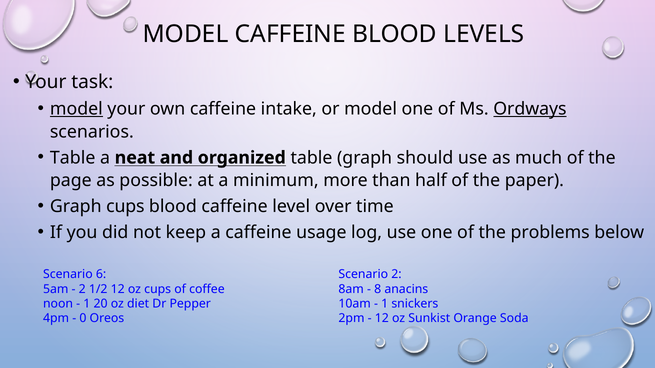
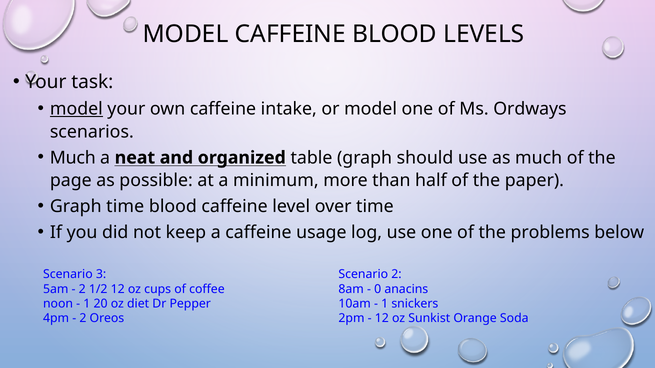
Ordways underline: present -> none (530, 109)
Table: Table -> Much (73, 158)
Graph cups: cups -> time (125, 207)
6: 6 -> 3 (101, 275)
8: 8 -> 0 (378, 289)
0: 0 -> 2 (83, 319)
